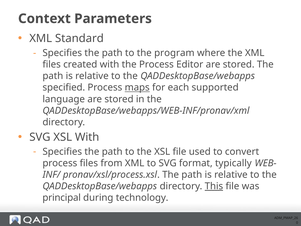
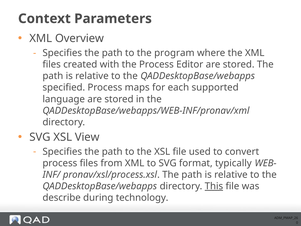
Standard: Standard -> Overview (79, 38)
maps underline: present -> none (137, 87)
XSL With: With -> View (87, 137)
principal: principal -> describe (62, 198)
